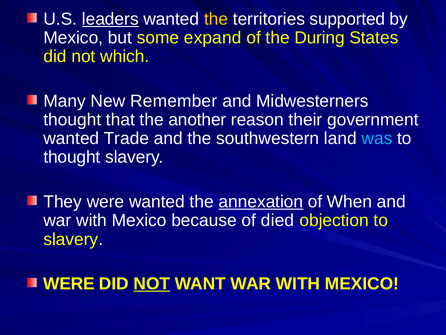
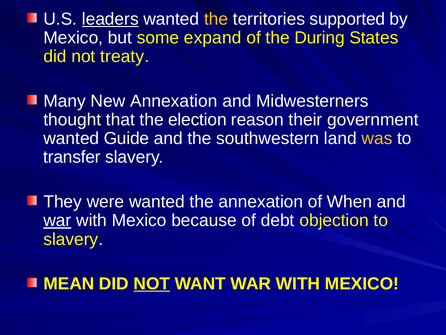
which: which -> treaty (125, 56)
New Remember: Remember -> Annexation (174, 101)
another: another -> election (197, 120)
Trade: Trade -> Guide (126, 138)
was colour: light blue -> yellow (377, 138)
thought: thought -> transfer (72, 157)
annexation underline: present -> none (261, 201)
war underline: none -> present (57, 220)
died: died -> debt (278, 220)
WERE: WERE -> MEAN (69, 283)
